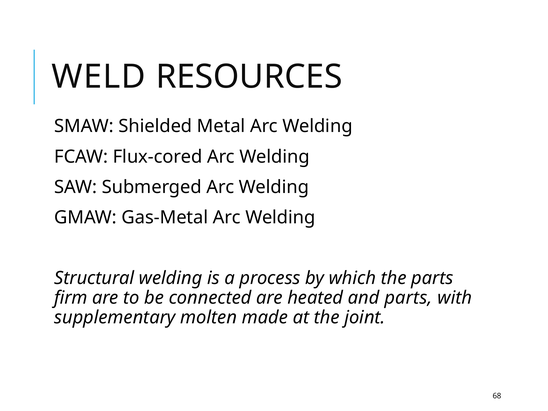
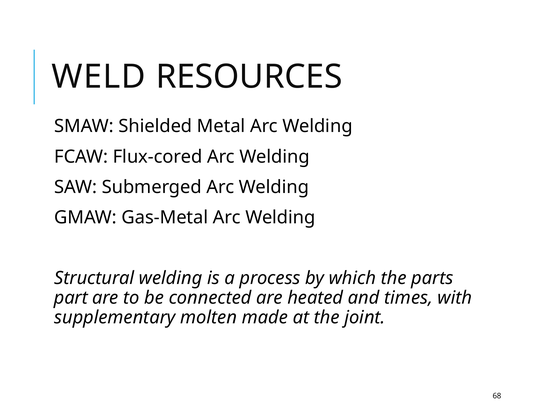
firm: firm -> part (71, 298)
and parts: parts -> times (408, 298)
